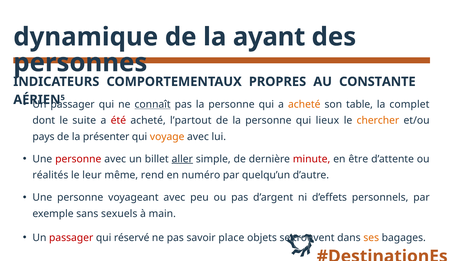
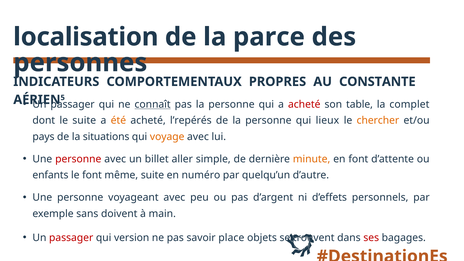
dynamique: dynamique -> localisation (86, 37)
ayant: ayant -> parce (269, 37)
acheté colour: orange -> red (304, 104)
été colour: red -> orange (118, 120)
l’partout: l’partout -> l’repérés (191, 120)
présenter: présenter -> situations (106, 137)
aller underline: present -> none (182, 159)
minute colour: red -> orange (312, 159)
en être: être -> font (358, 159)
réalités: réalités -> enfants (50, 175)
le leur: leur -> font (92, 175)
même rend: rend -> suite (152, 175)
sexuels: sexuels -> doivent (119, 214)
réservé: réservé -> version (132, 238)
ses colour: orange -> red (371, 238)
